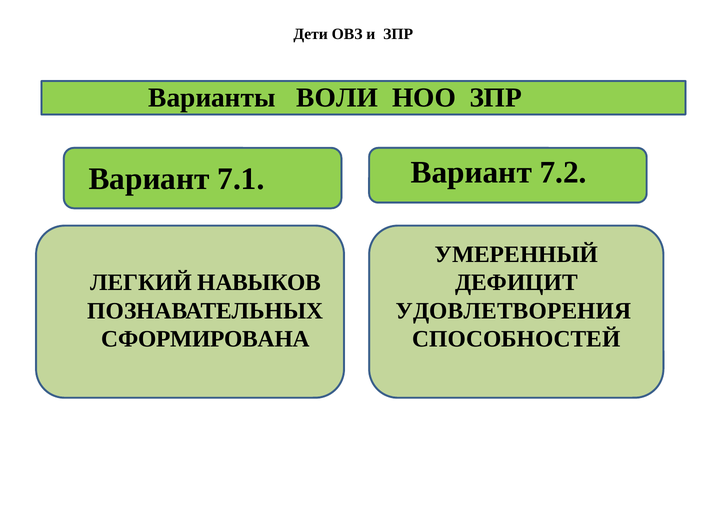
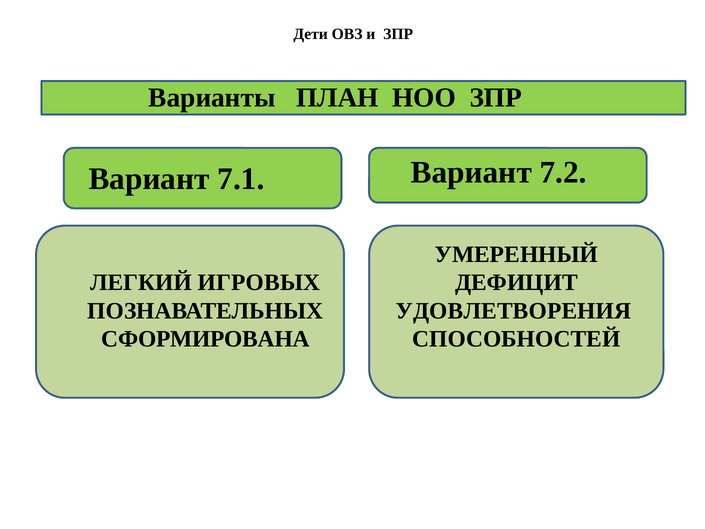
ВОЛИ: ВОЛИ -> ПЛАН (337, 97)
НАВЫКОВ: НАВЫКОВ -> ИГРОВЫХ (259, 282)
